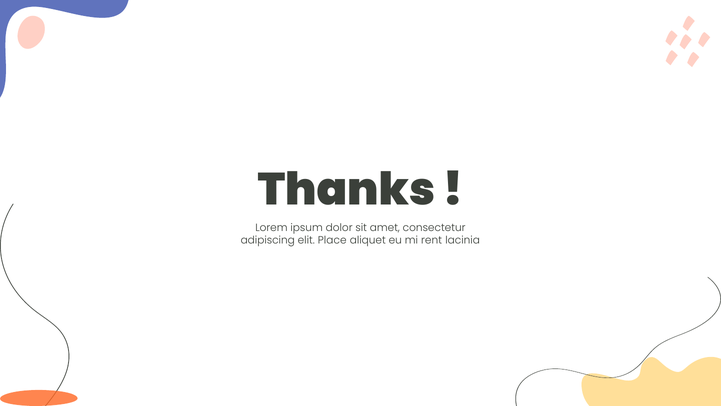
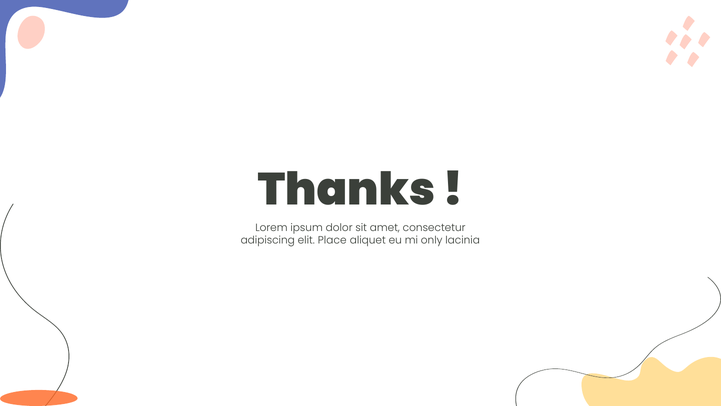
rent: rent -> only (432, 240)
